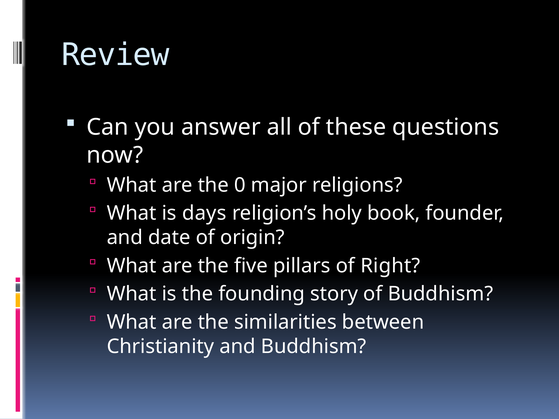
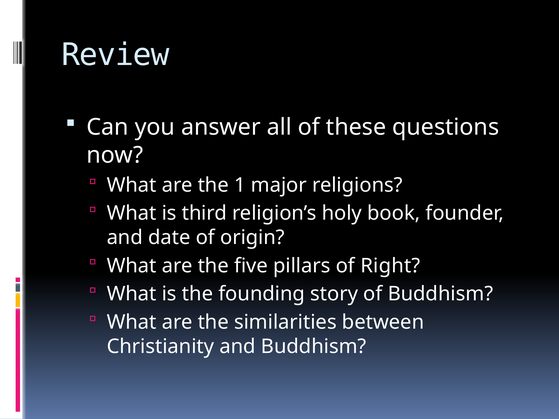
0: 0 -> 1 (240, 185)
days: days -> third (204, 213)
